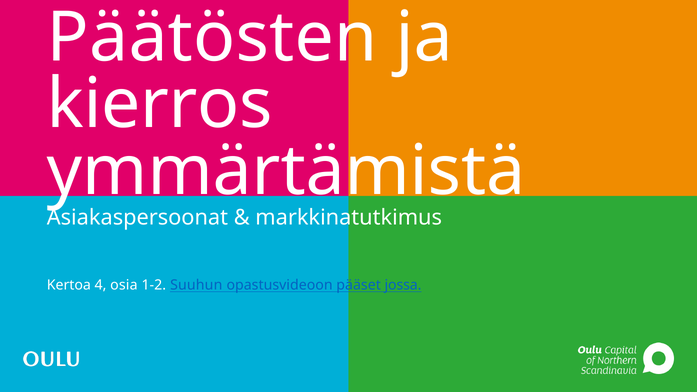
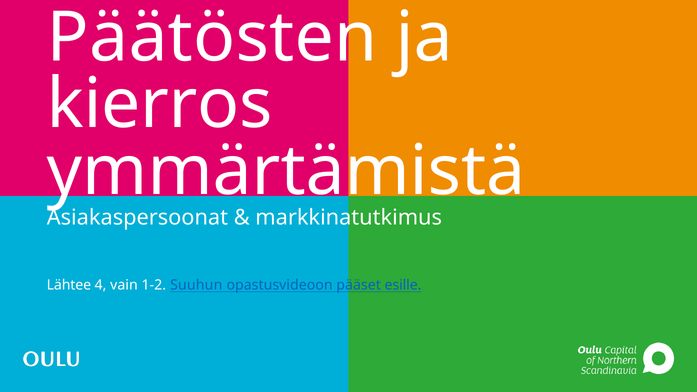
Kertoa: Kertoa -> Lähtee (69, 285)
osia: osia -> vain (124, 285)
jossa: jossa -> esille (403, 285)
